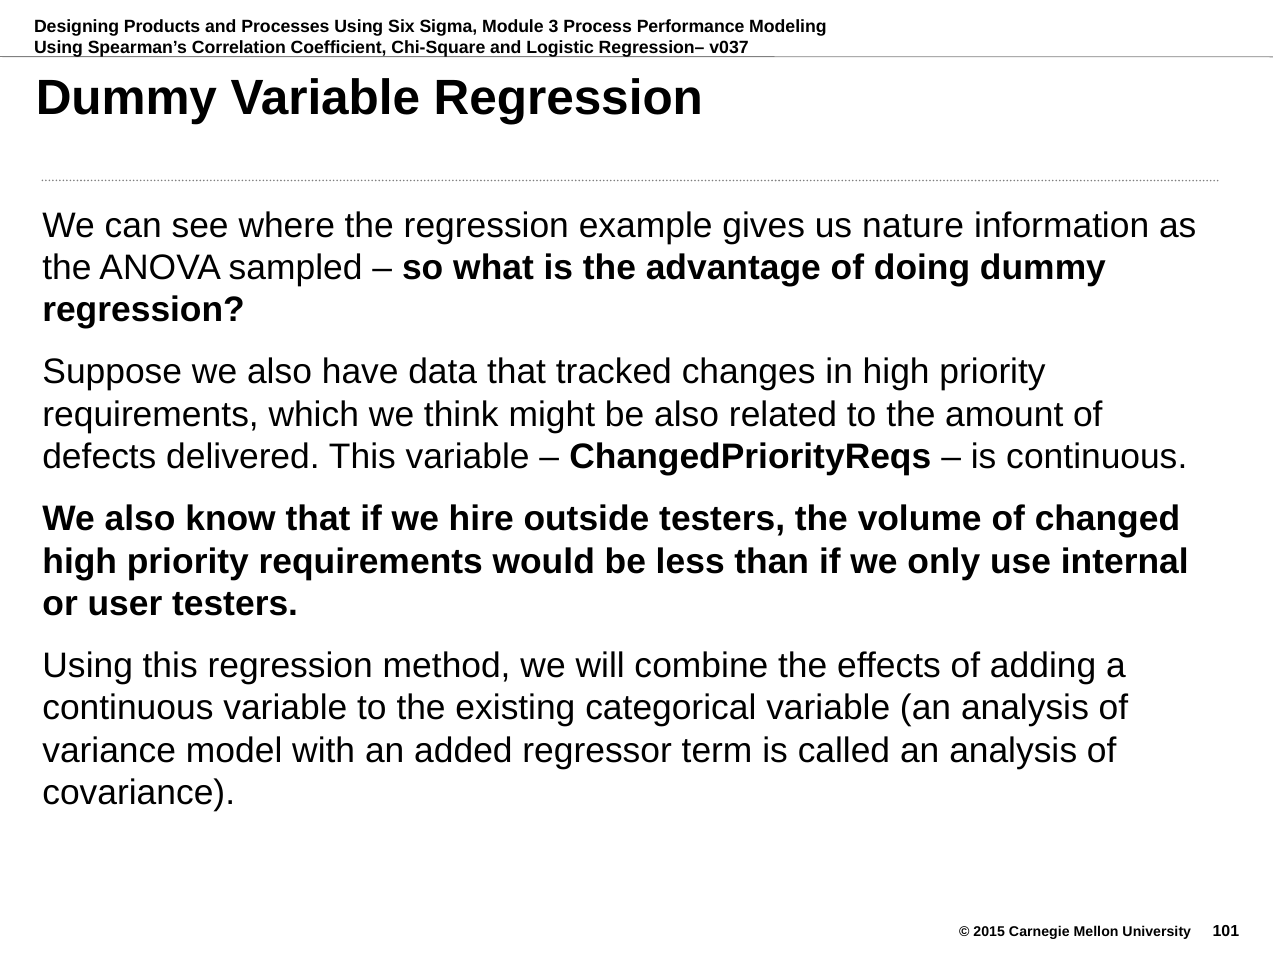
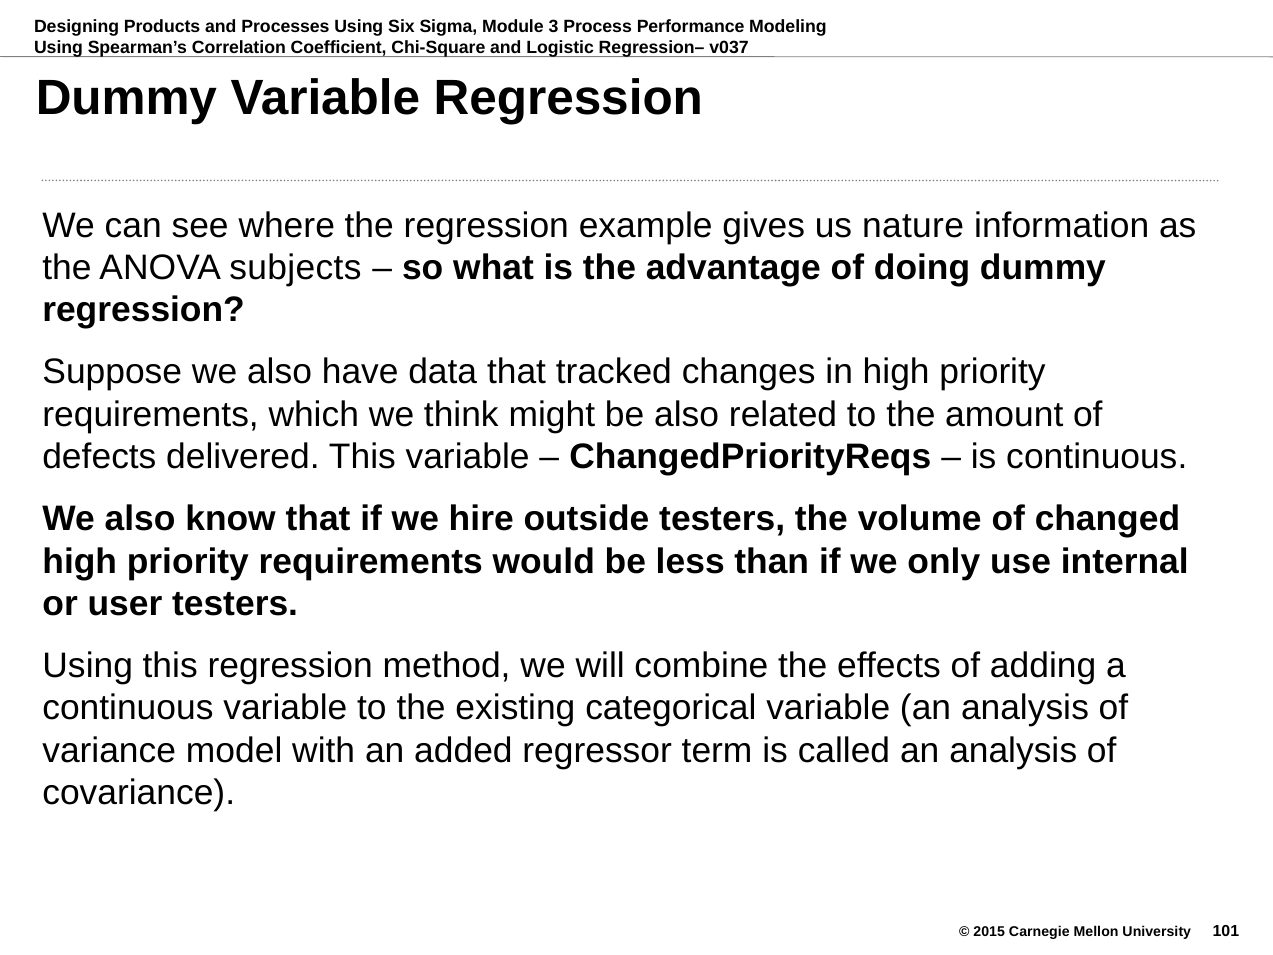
sampled: sampled -> subjects (295, 268)
